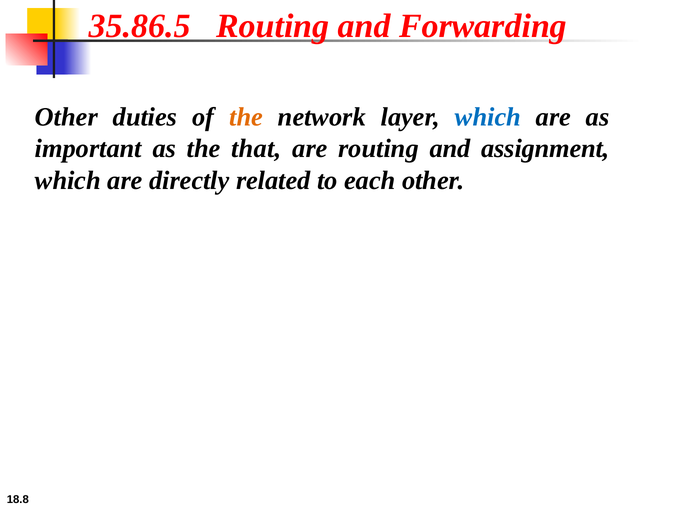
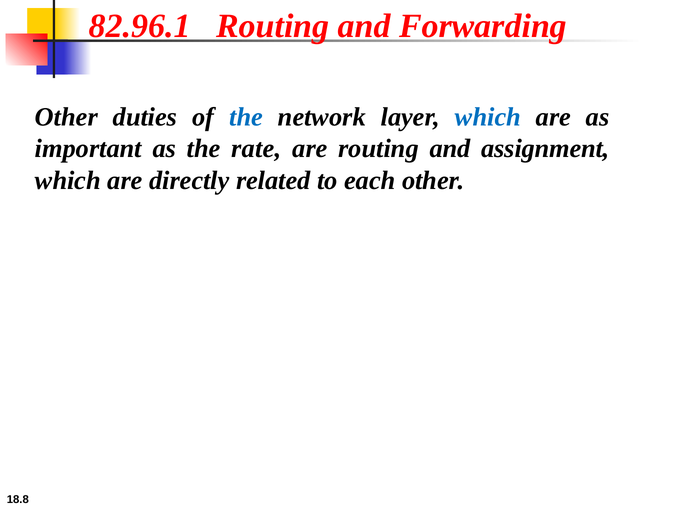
35.86.5: 35.86.5 -> 82.96.1 (140, 26)
the colour: orange -> blue (246, 117)
that: that -> rate (256, 149)
